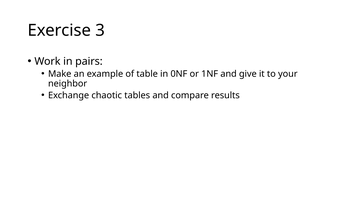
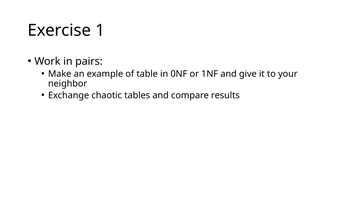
3: 3 -> 1 (100, 30)
